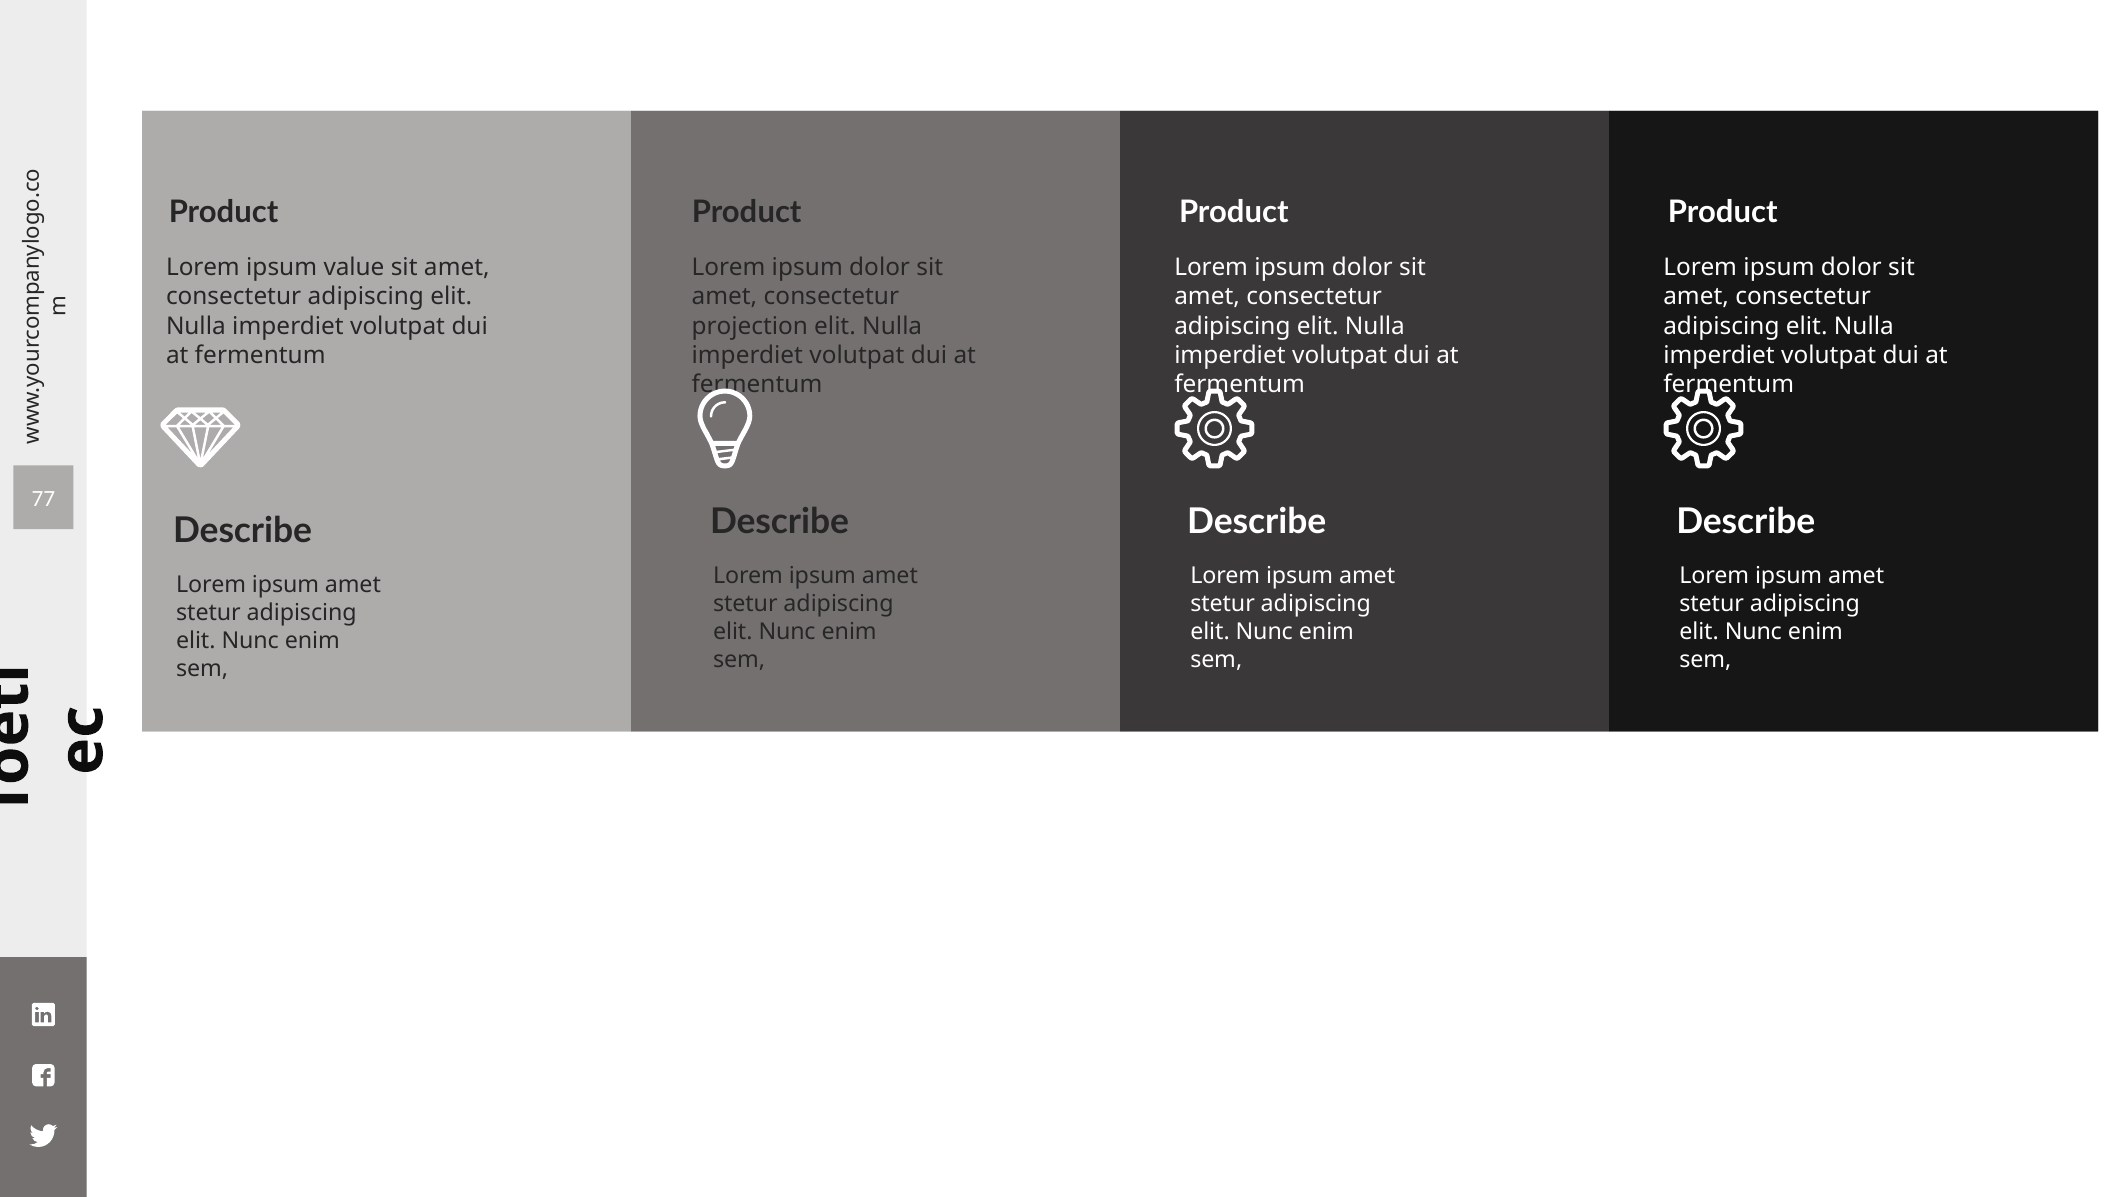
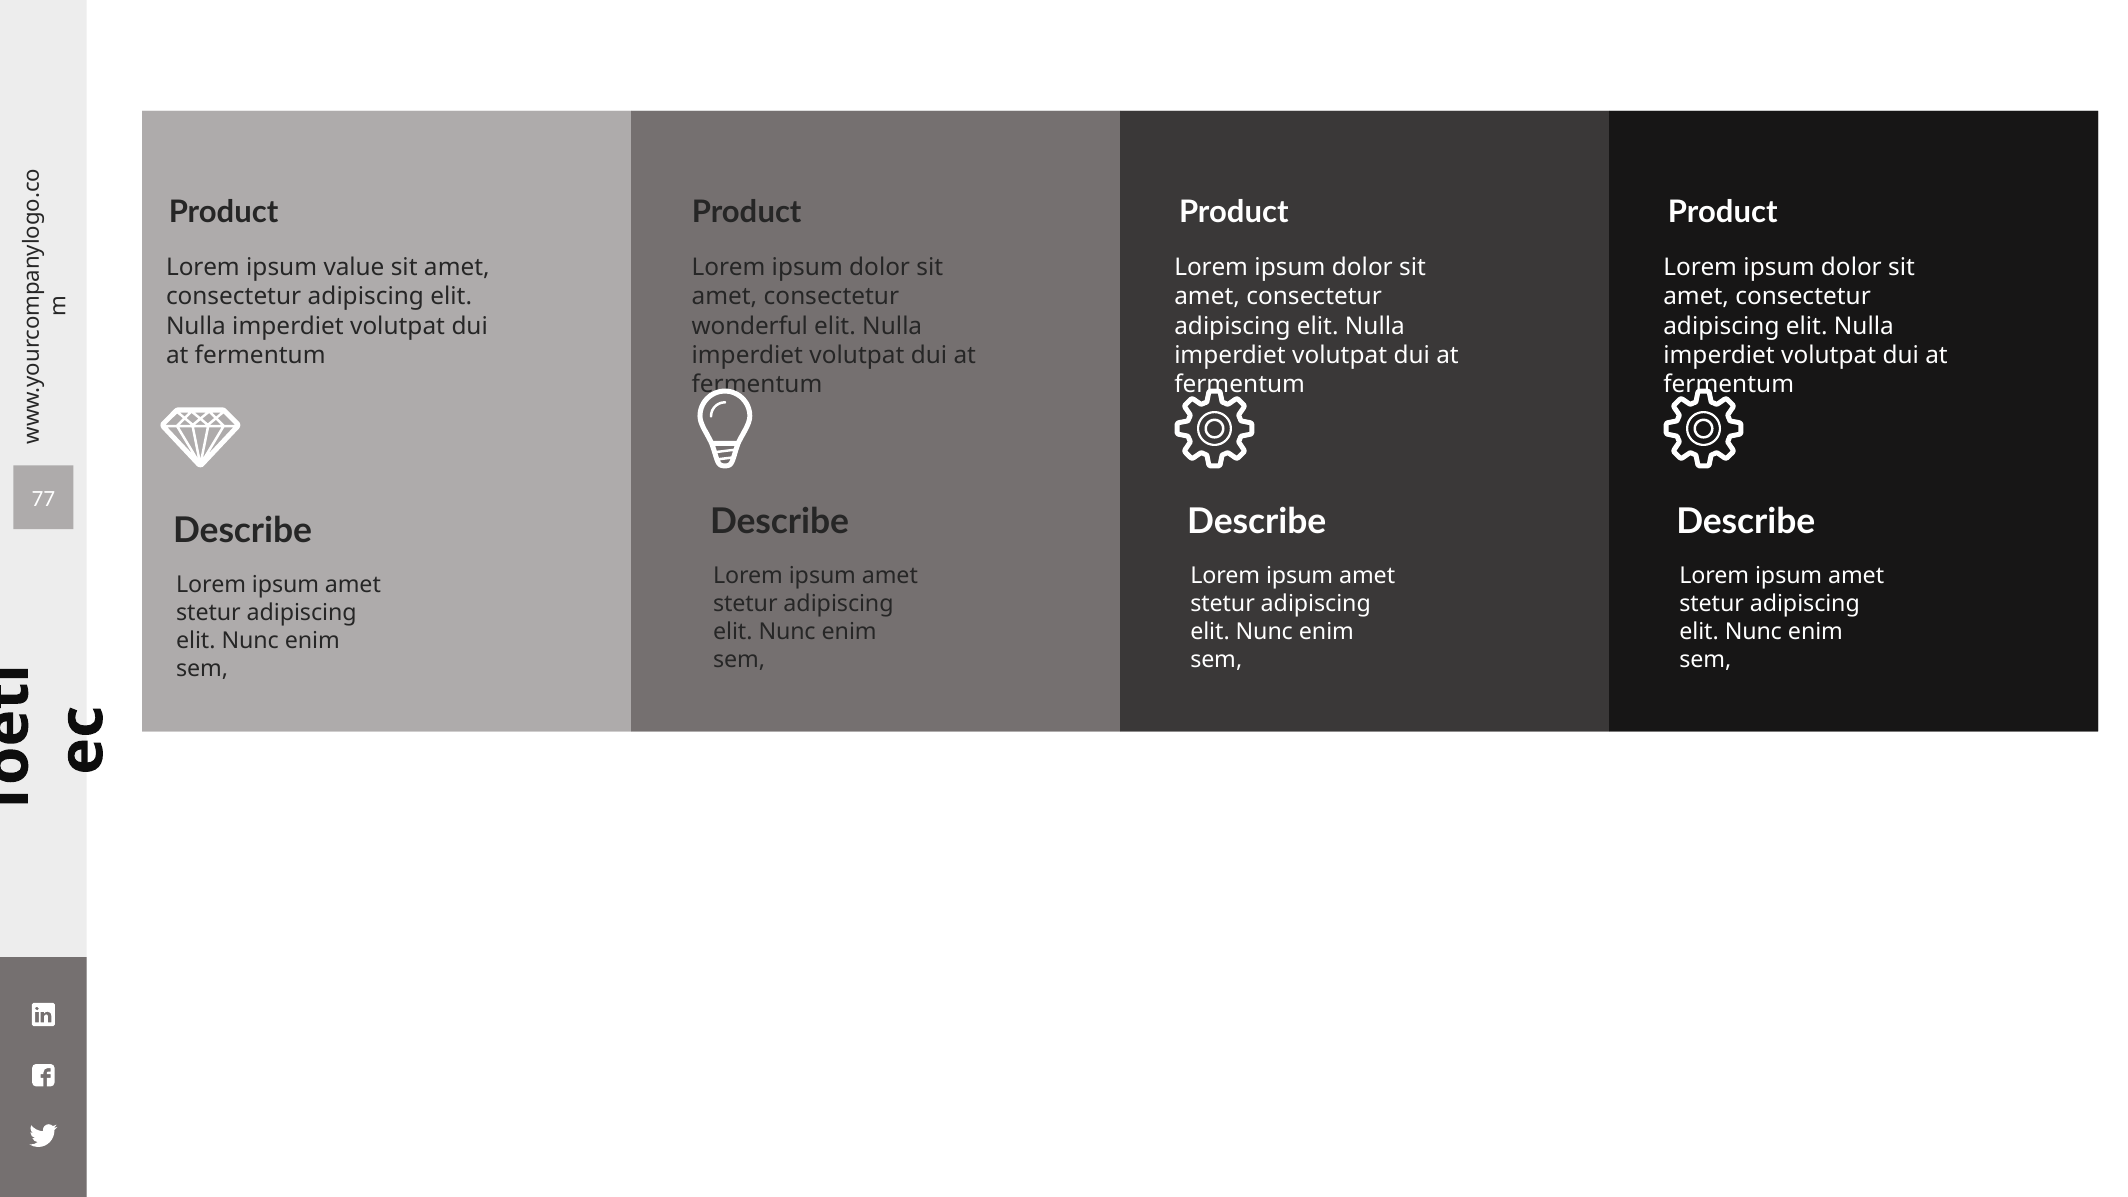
projection: projection -> wonderful (750, 326)
